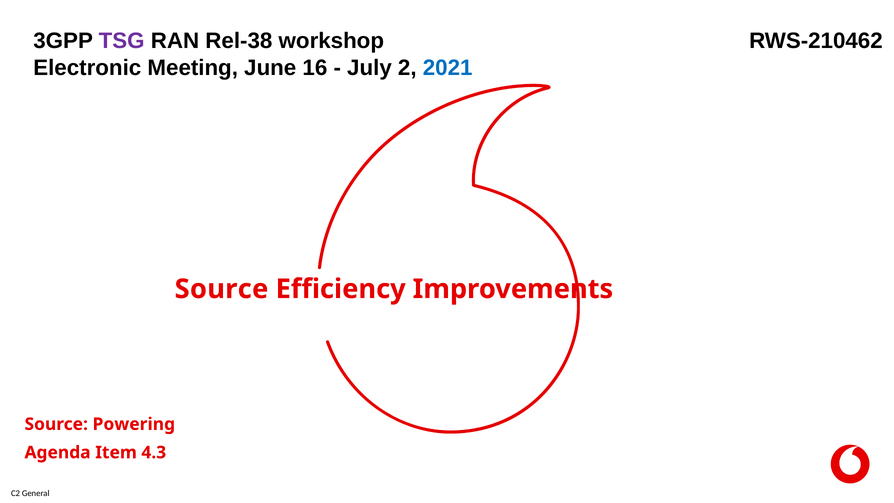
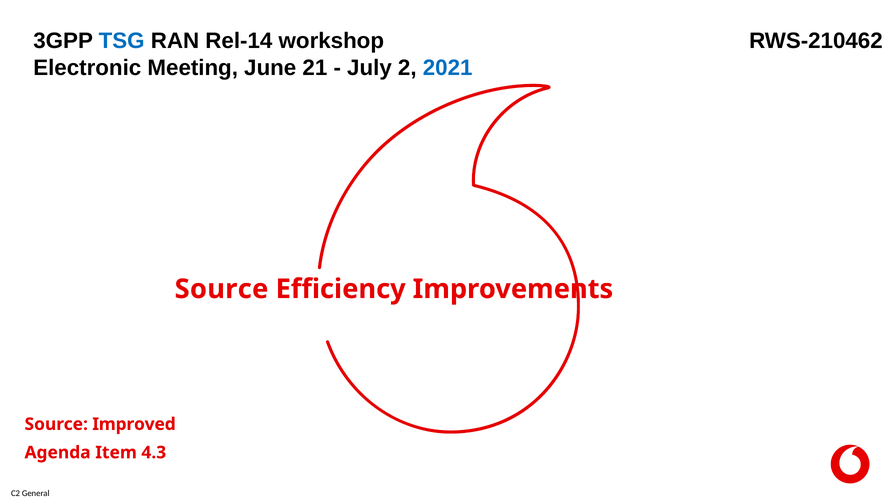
TSG colour: purple -> blue (122, 41)
Rel-38: Rel-38 -> Rel-14 (239, 41)
16: 16 -> 21 (315, 68)
Powering: Powering -> Improved (134, 424)
